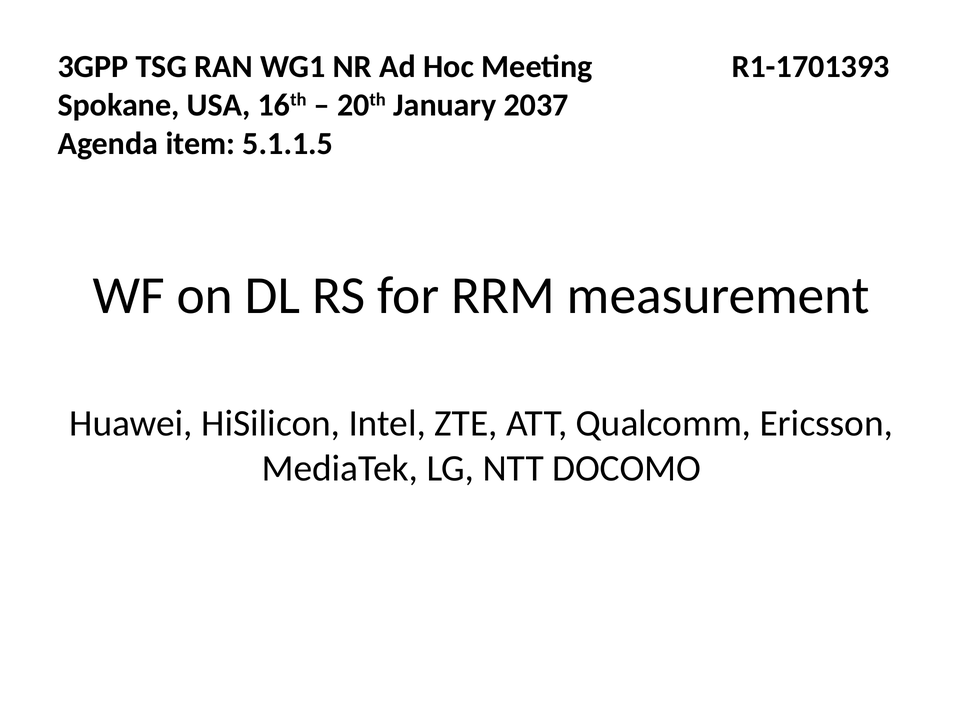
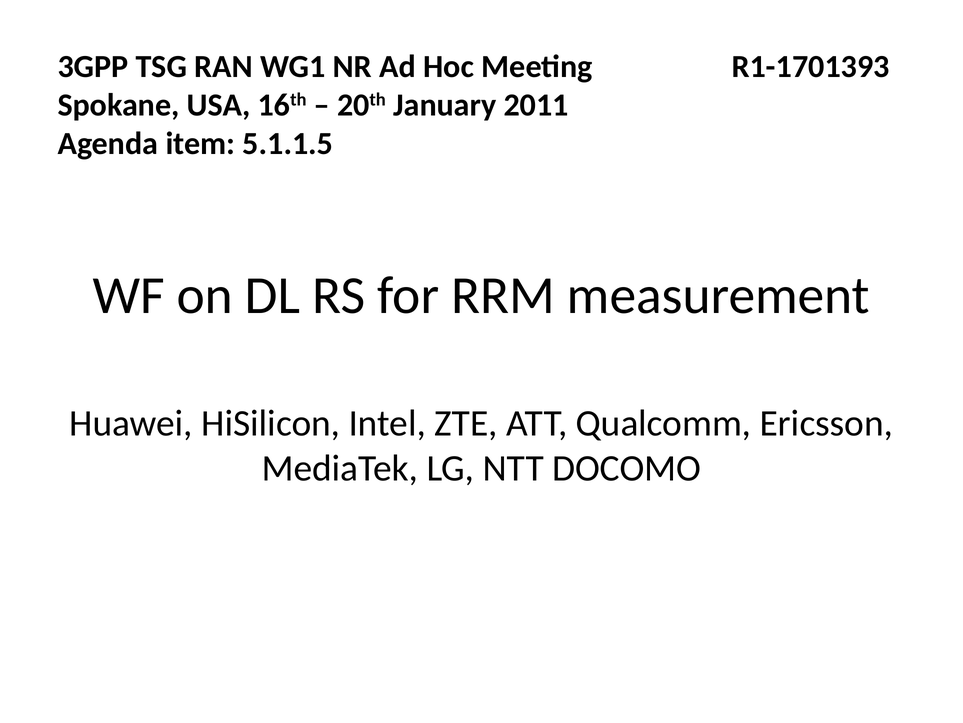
2037: 2037 -> 2011 (536, 105)
